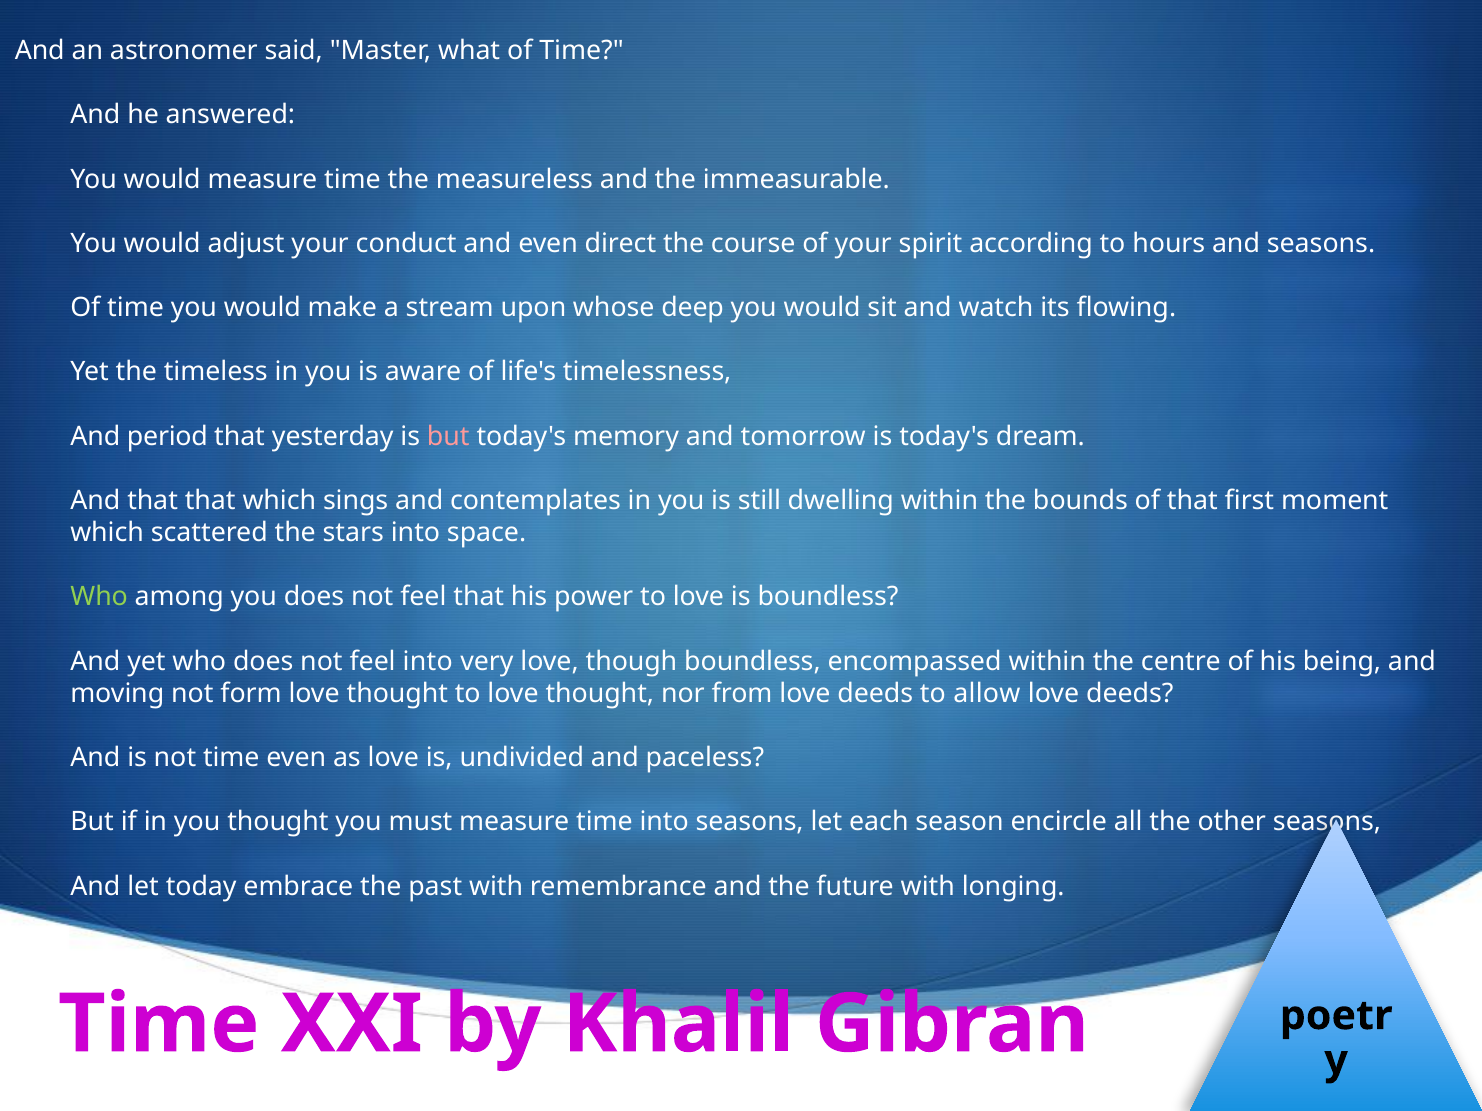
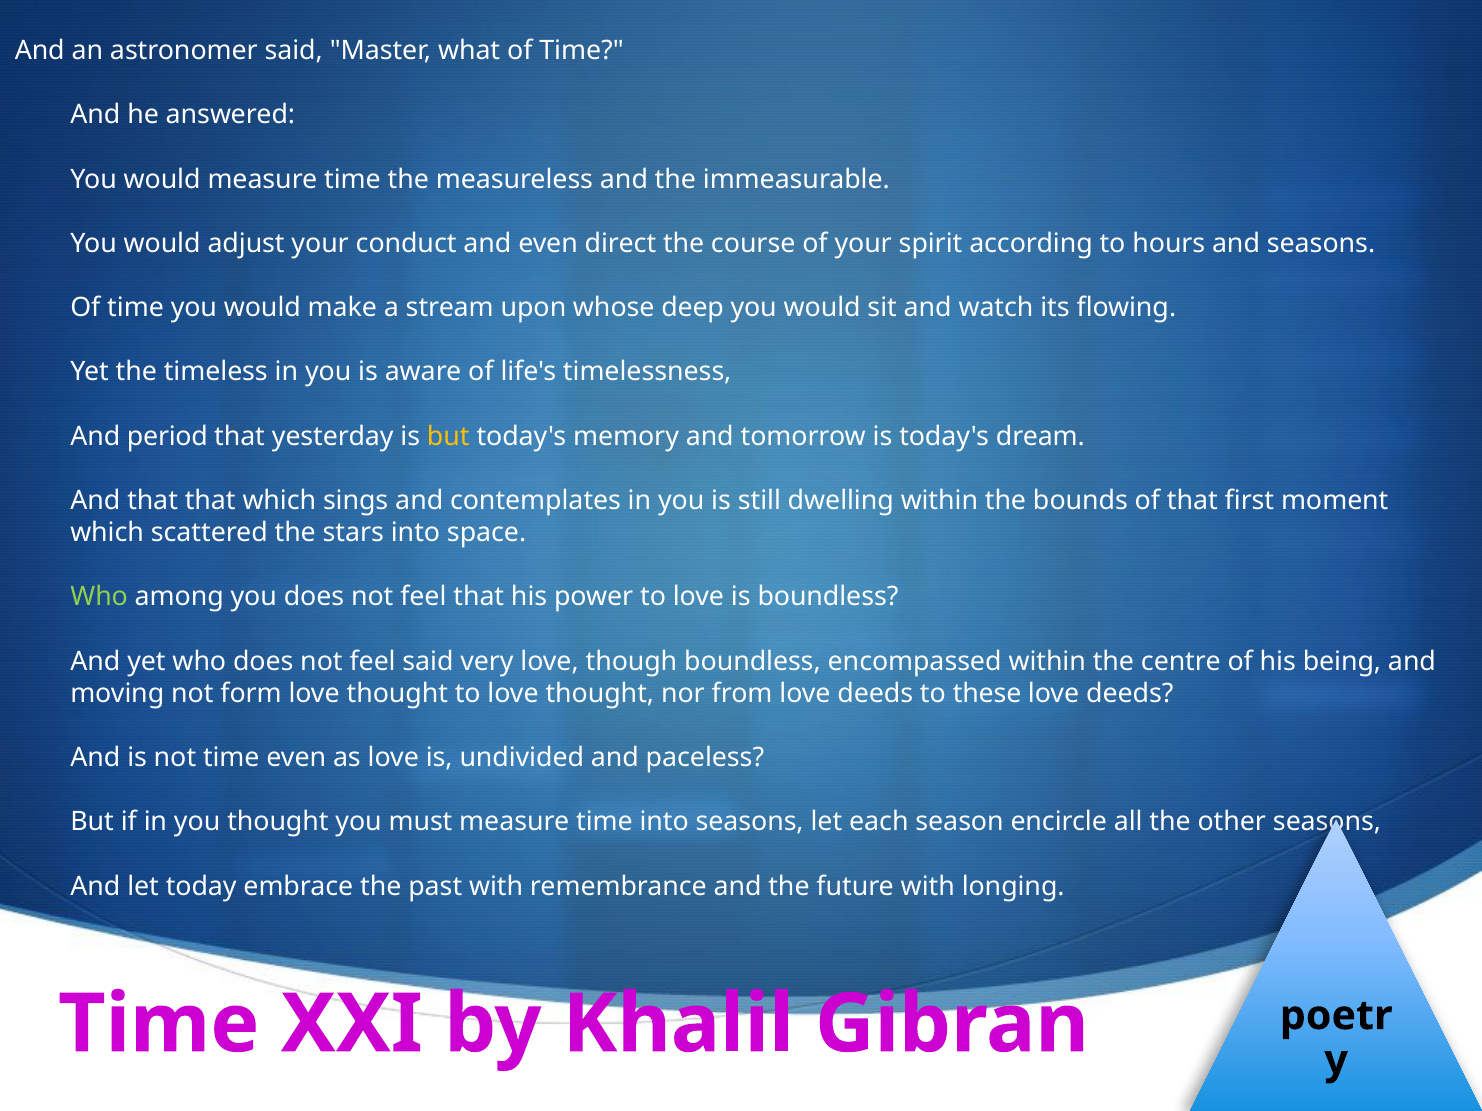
but colour: pink -> yellow (448, 437)
feel into: into -> said (428, 662)
allow: allow -> these (987, 694)
